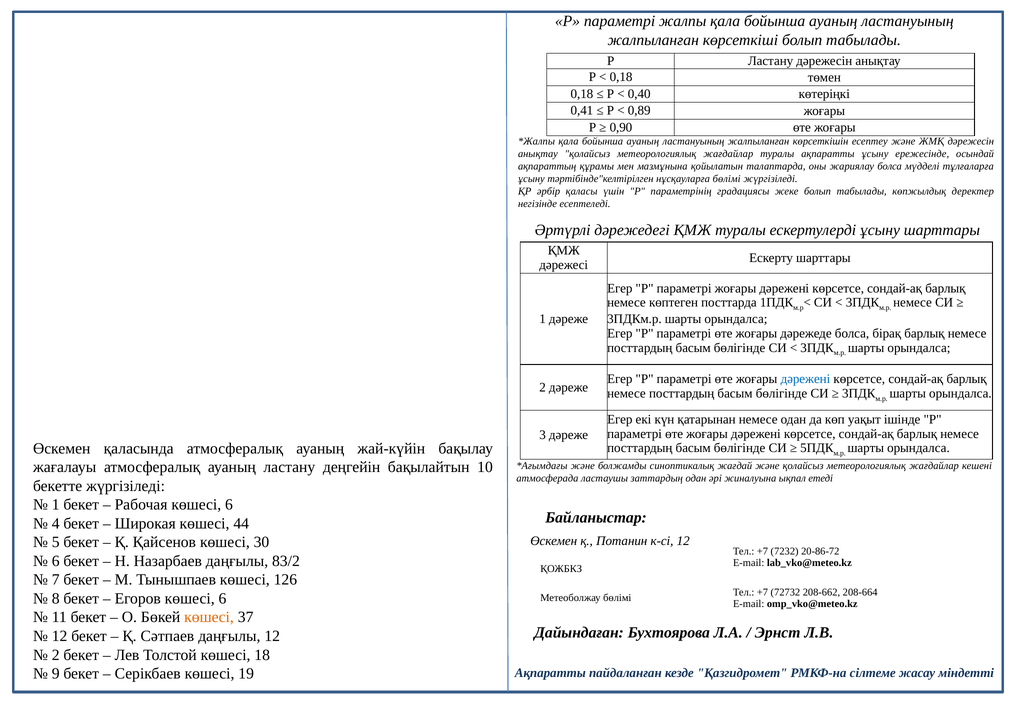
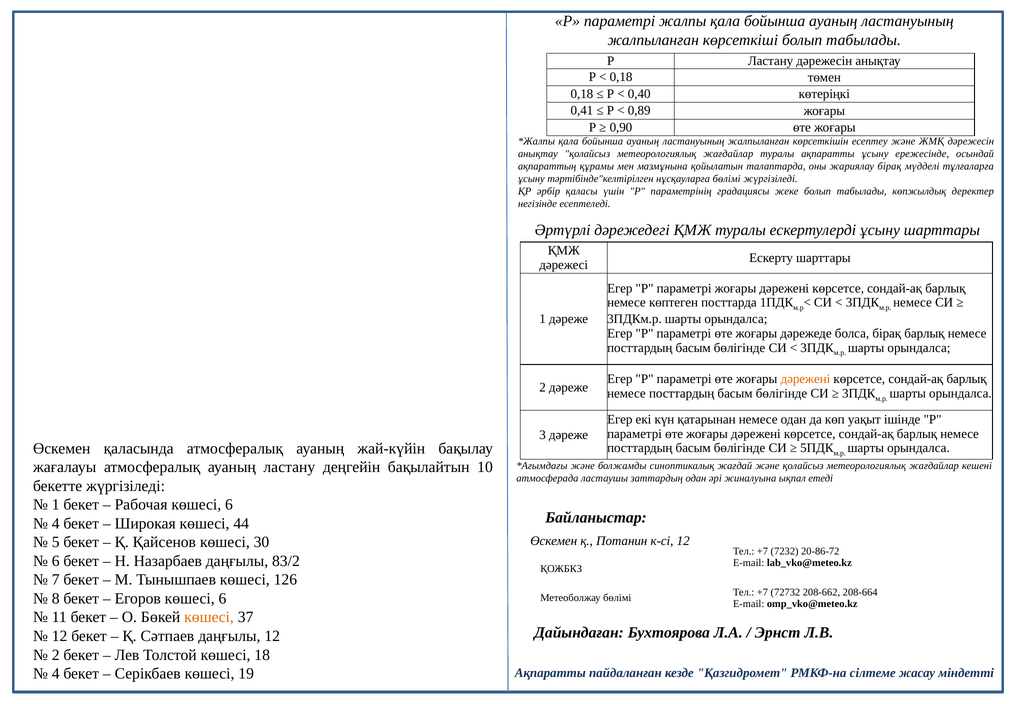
жариялау болса: болса -> бірақ (890, 166)
дәрежені colour: blue -> orange (805, 379)
9: 9 -> 4 (56, 673)
